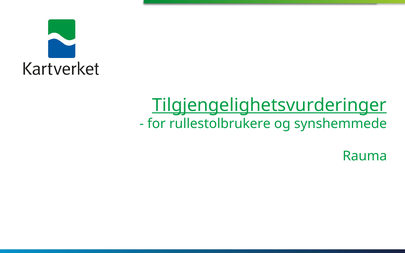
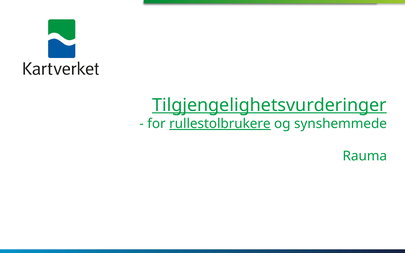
rullestolbrukere underline: none -> present (220, 124)
